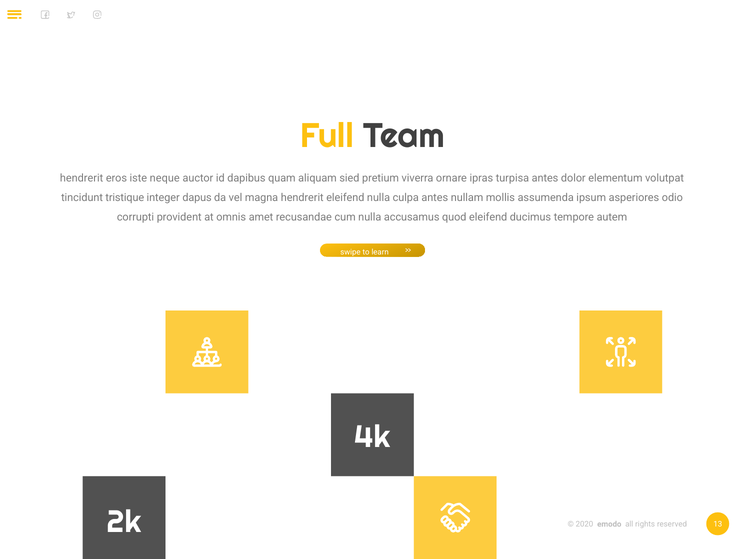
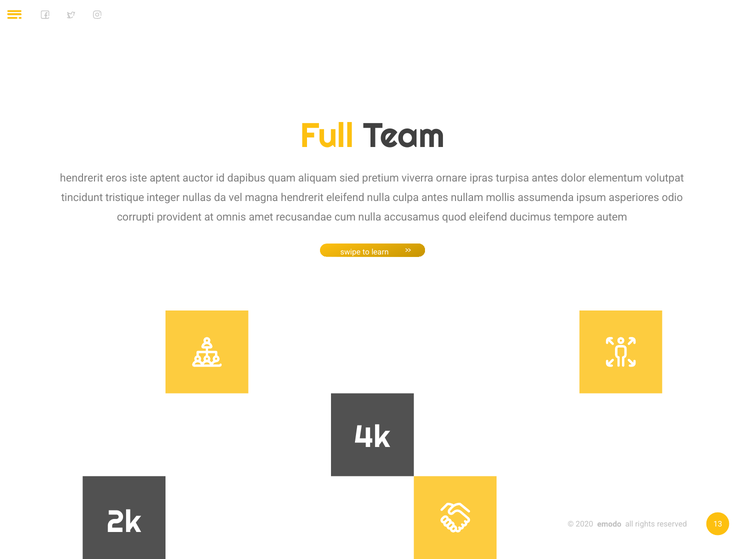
neque: neque -> aptent (165, 178)
dapus: dapus -> nullas (197, 198)
